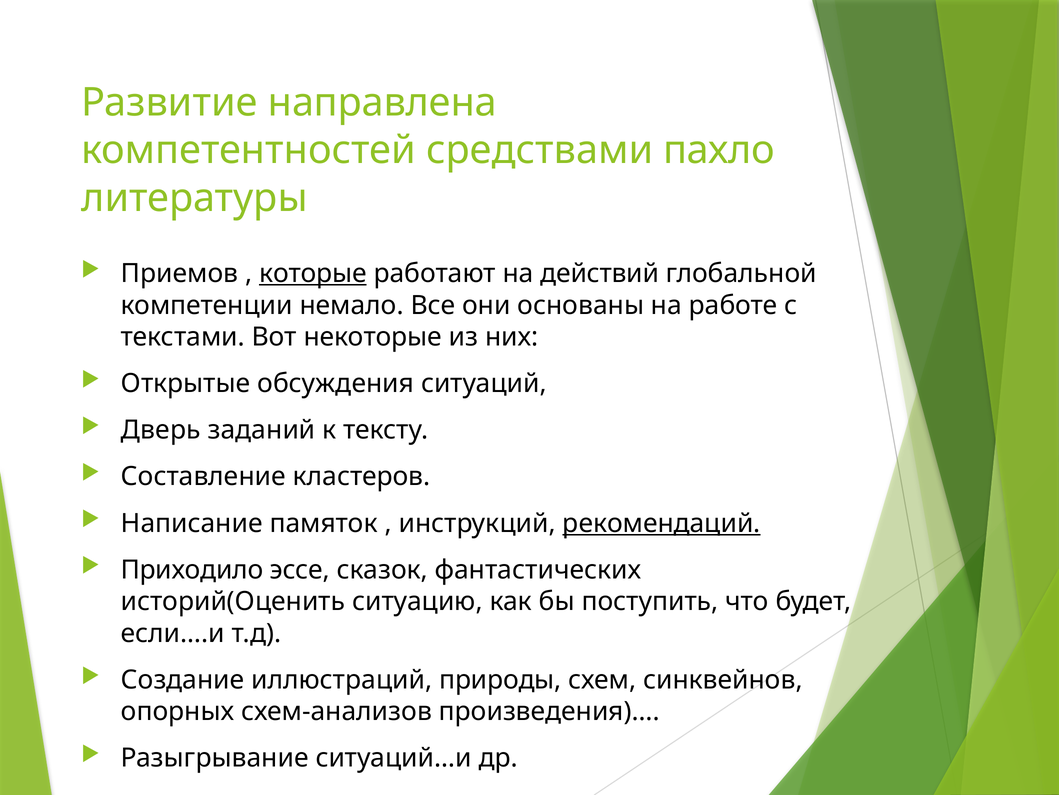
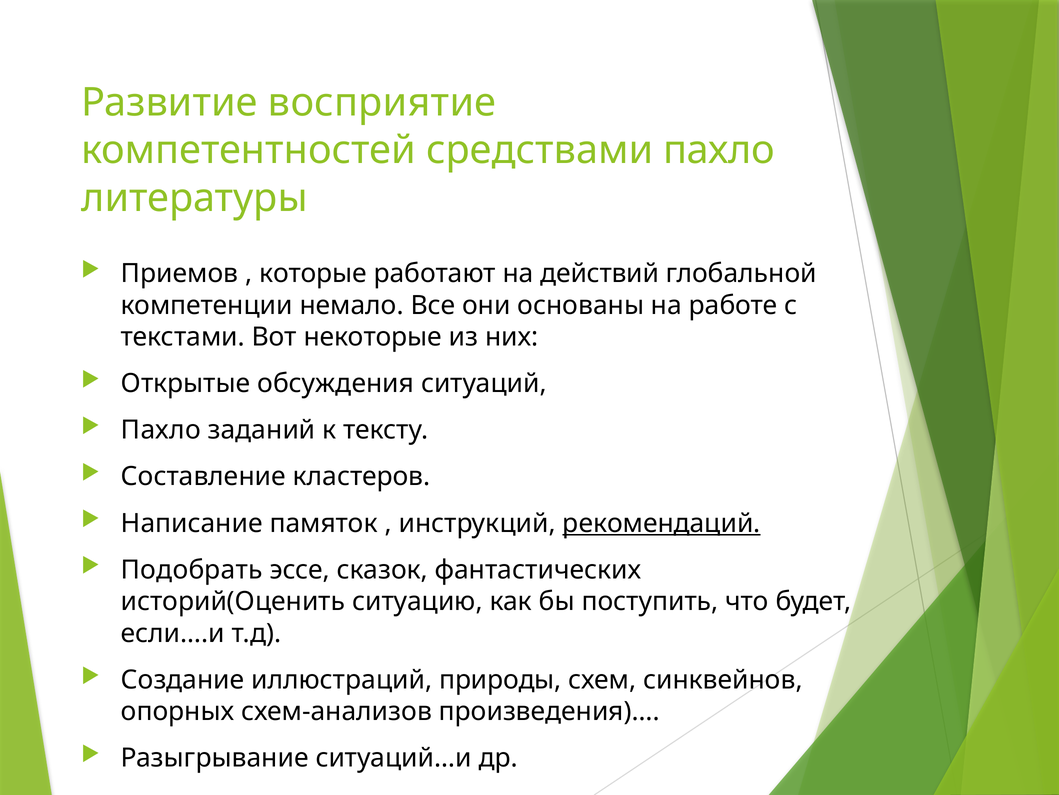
направлена: направлена -> восприятие (382, 103)
которые underline: present -> none (313, 273)
Дверь: Дверь -> Пахло (161, 430)
Приходило: Приходило -> Подобрать (192, 569)
